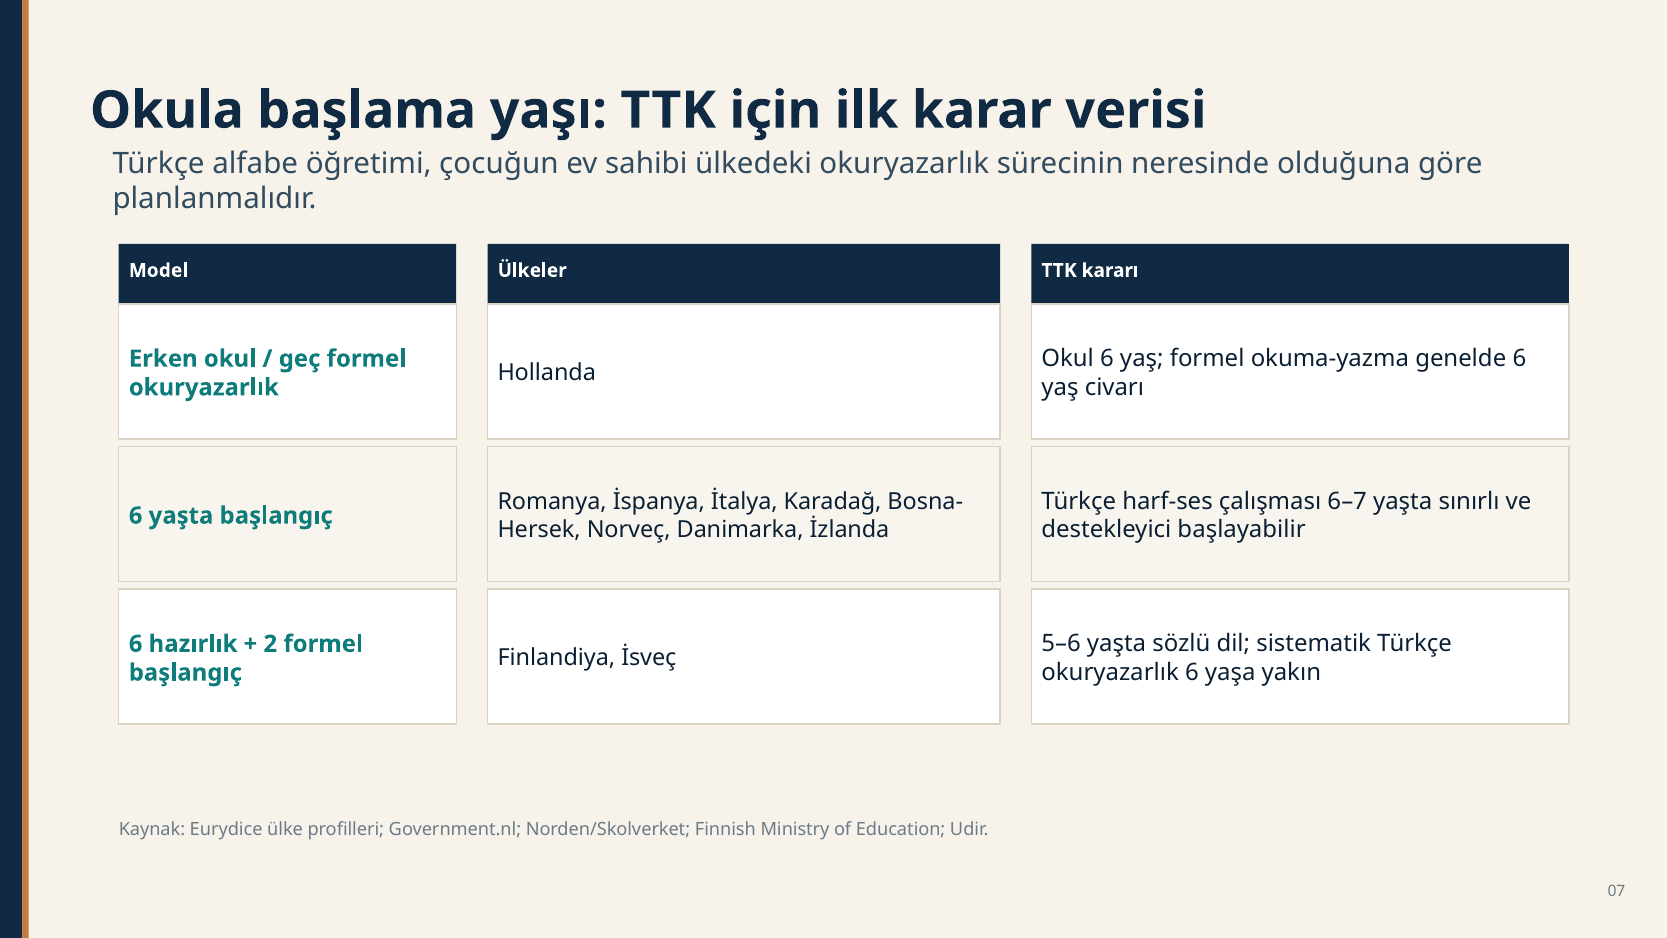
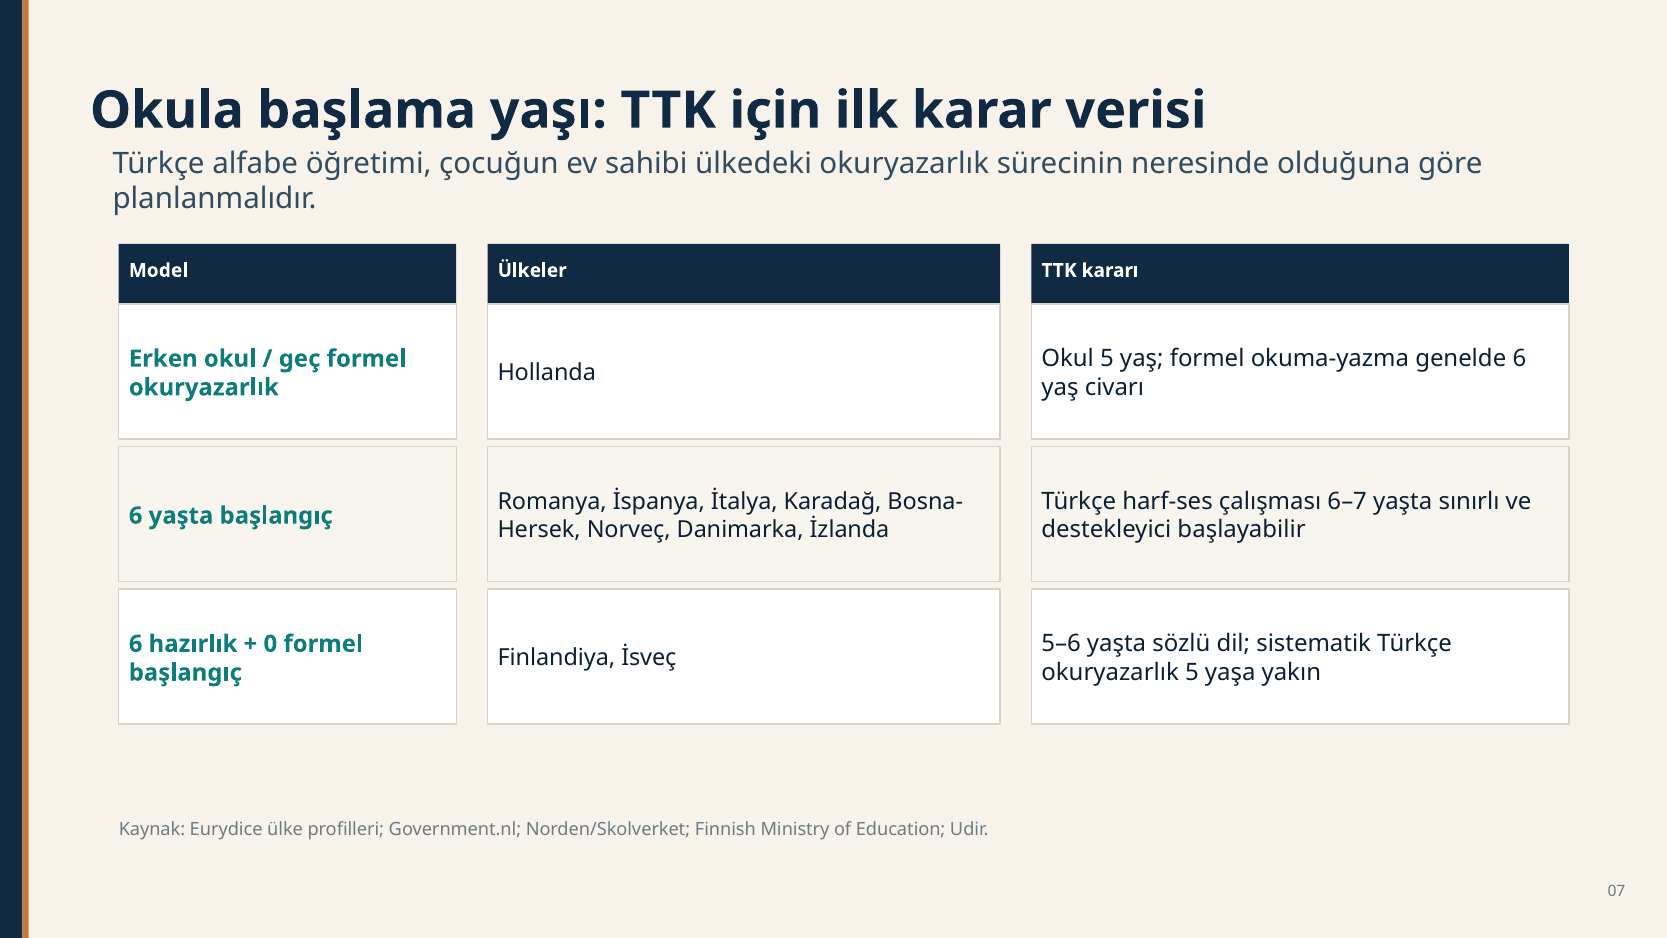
Okul 6: 6 -> 5 (1107, 359)
2: 2 -> 0 (270, 644)
okuryazarlık 6: 6 -> 5 (1192, 672)
